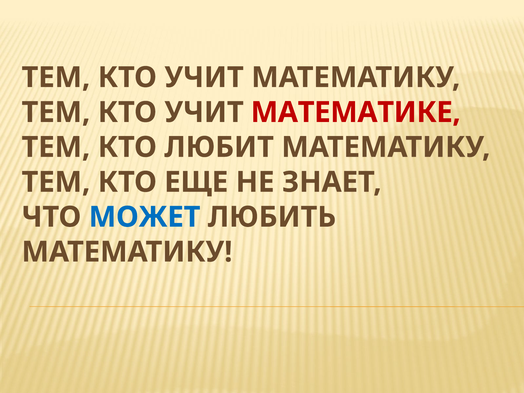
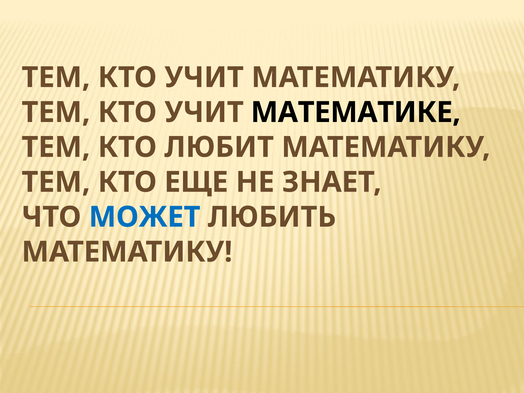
МАТЕМАТИКЕ colour: red -> black (356, 112)
